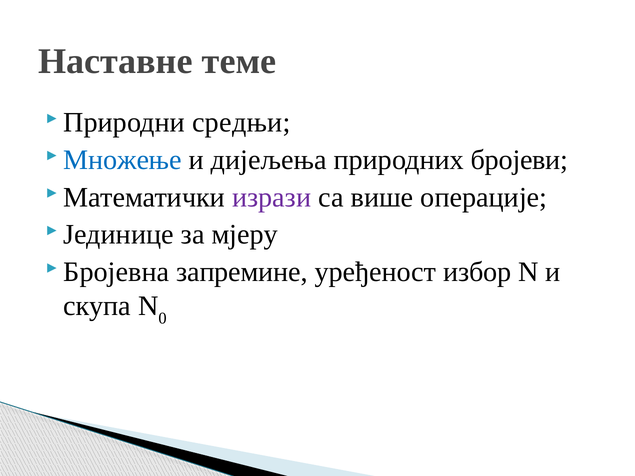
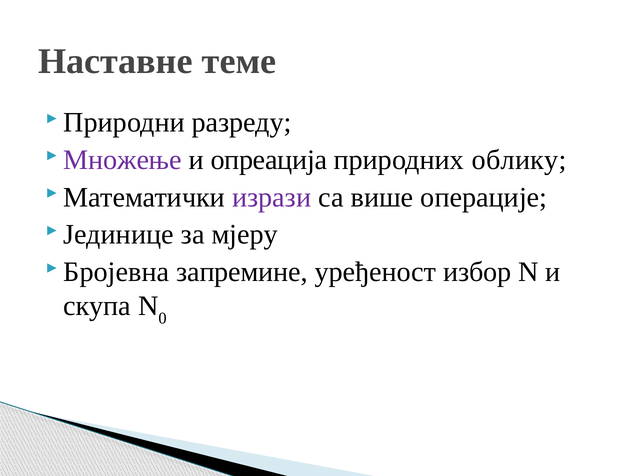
средњи: средњи -> разреду (242, 123)
Множење colour: blue -> purple (123, 160)
дијељења: дијељења -> опреација (269, 160)
бројеви: бројеви -> облику (519, 160)
